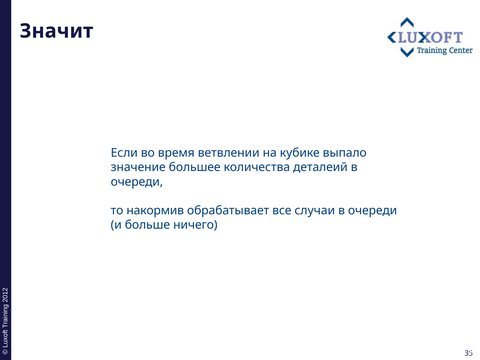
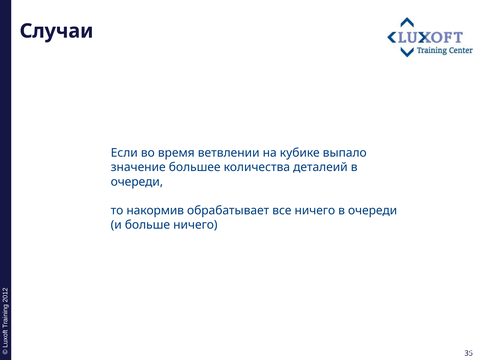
Значит: Значит -> Случаи (57, 31)
все случаи: случаи -> ничего (315, 211)
